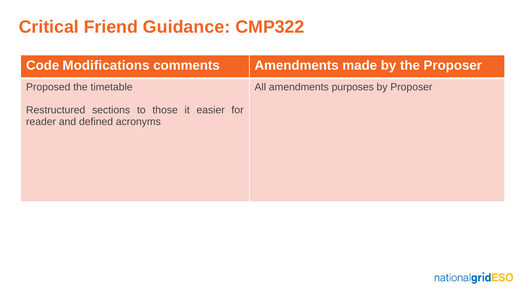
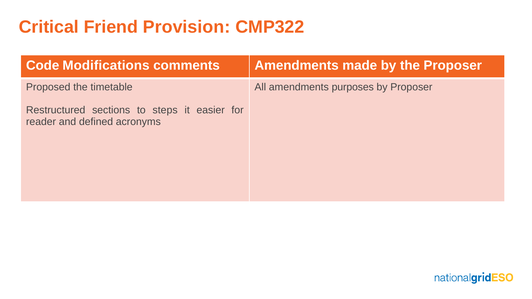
Guidance: Guidance -> Provision (187, 27)
those: those -> steps (165, 110)
